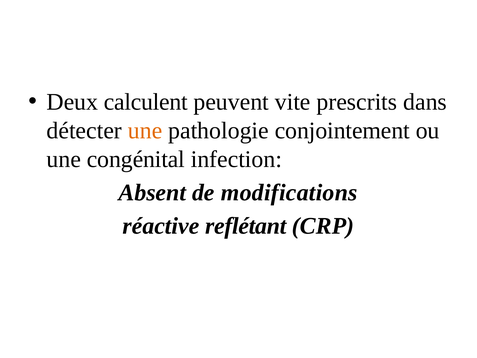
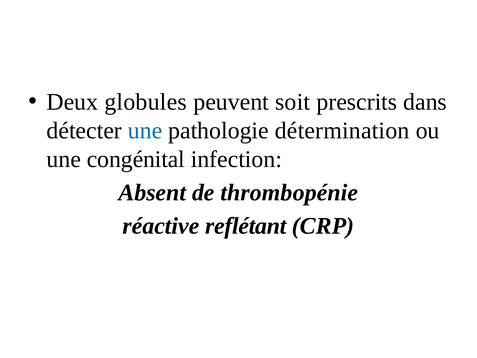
calculent: calculent -> globules (146, 102)
vite: vite -> soit (293, 102)
une colour: orange -> blue (145, 130)
conjointement: conjointement -> détermination (342, 130)
modifications: modifications -> thrombopénie (289, 192)
